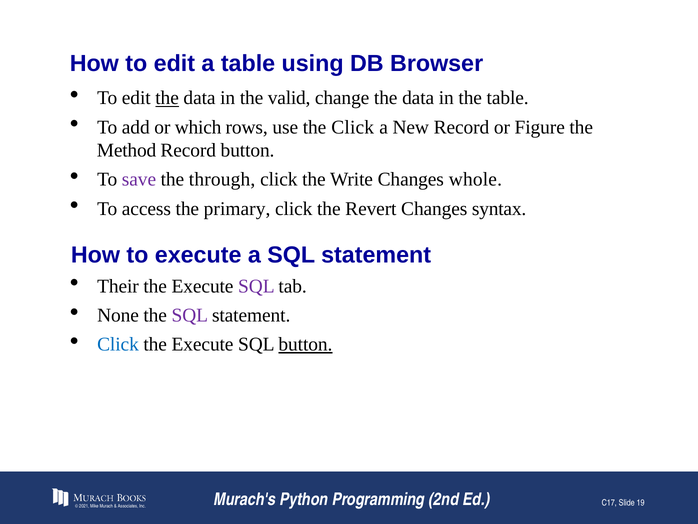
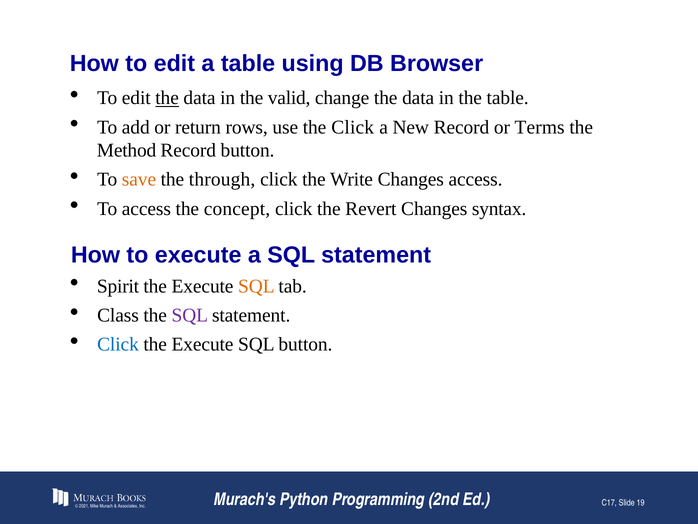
which: which -> return (198, 127)
Figure: Figure -> Terms (540, 127)
save colour: purple -> orange (139, 179)
Changes whole: whole -> access (476, 179)
primary: primary -> concept (237, 208)
Their: Their -> Spirit (118, 286)
SQL colour: purple -> orange (256, 286)
None: None -> Class (118, 315)
button underline: present -> none (305, 344)
